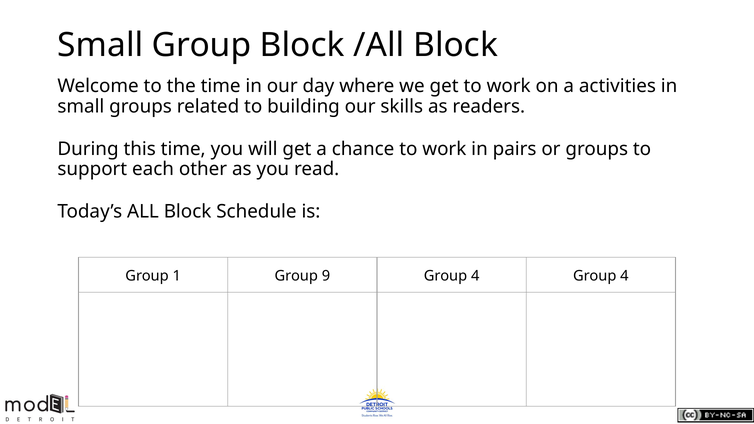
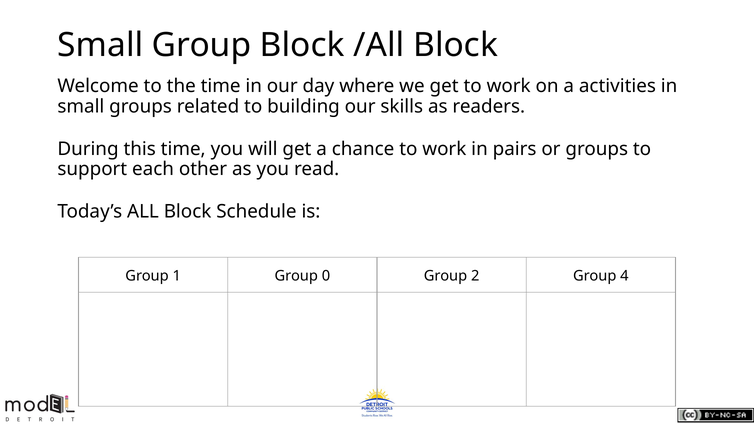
9: 9 -> 0 (326, 276)
4: 4 -> 2 (475, 276)
